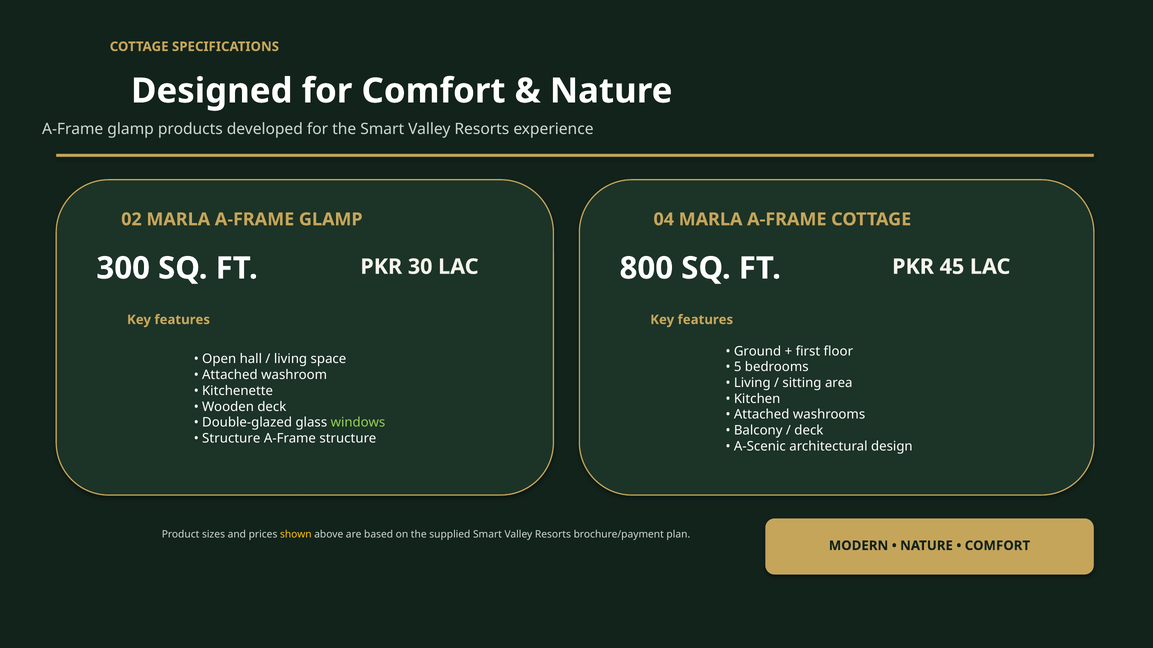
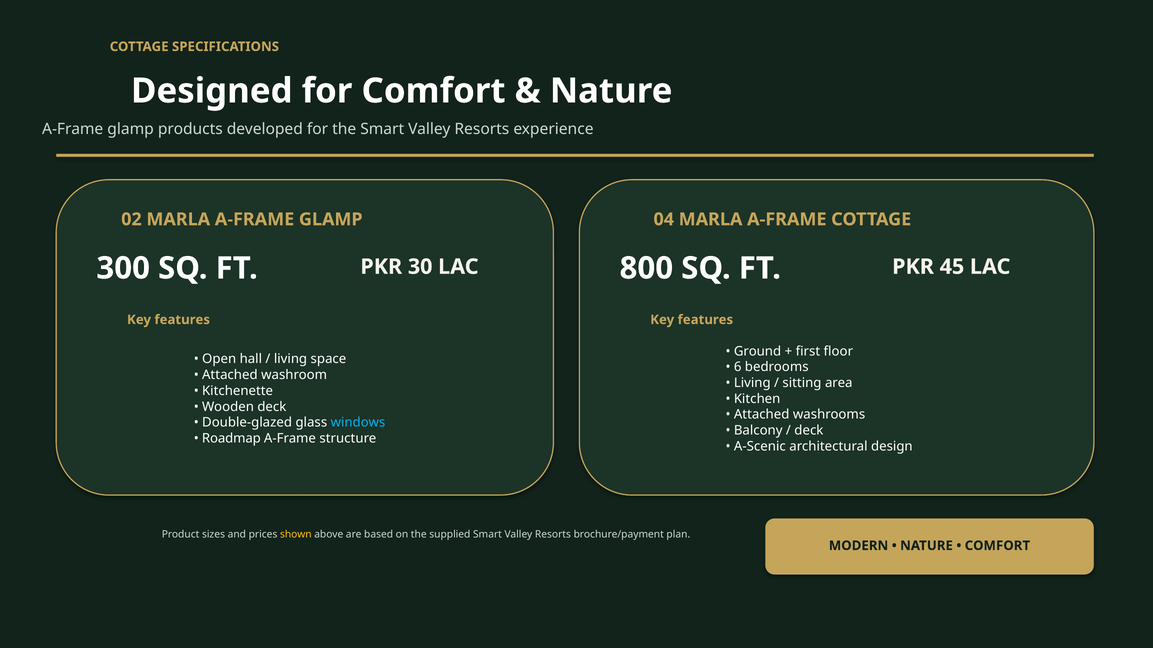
5: 5 -> 6 (738, 367)
windows colour: light green -> light blue (358, 423)
Structure: Structure -> Roadmap (231, 439)
